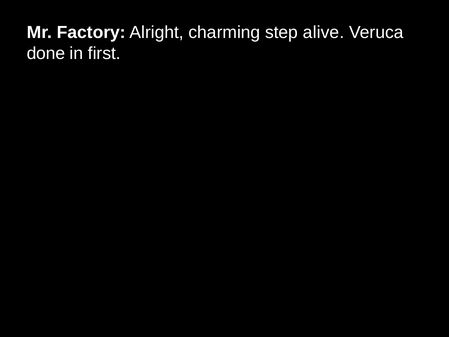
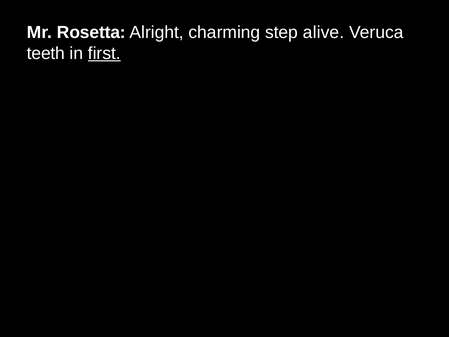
Factory: Factory -> Rosetta (91, 32)
done: done -> teeth (46, 53)
first underline: none -> present (104, 53)
